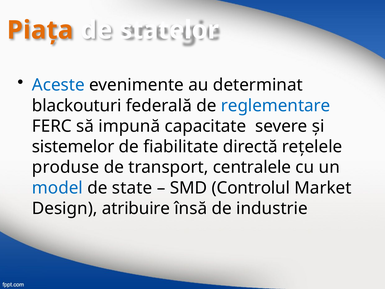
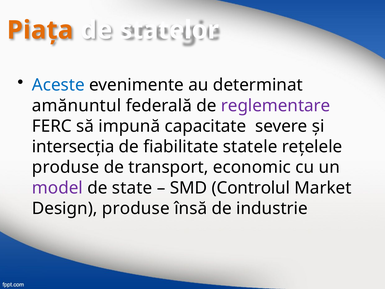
blackouturi: blackouturi -> amănuntul (77, 106)
reglementare colour: blue -> purple (276, 106)
sistemelor: sistemelor -> intersecţia (73, 147)
directă: directă -> statele (250, 147)
centralele: centralele -> economic (252, 167)
model colour: blue -> purple (57, 188)
Design atribuire: atribuire -> produse (136, 208)
